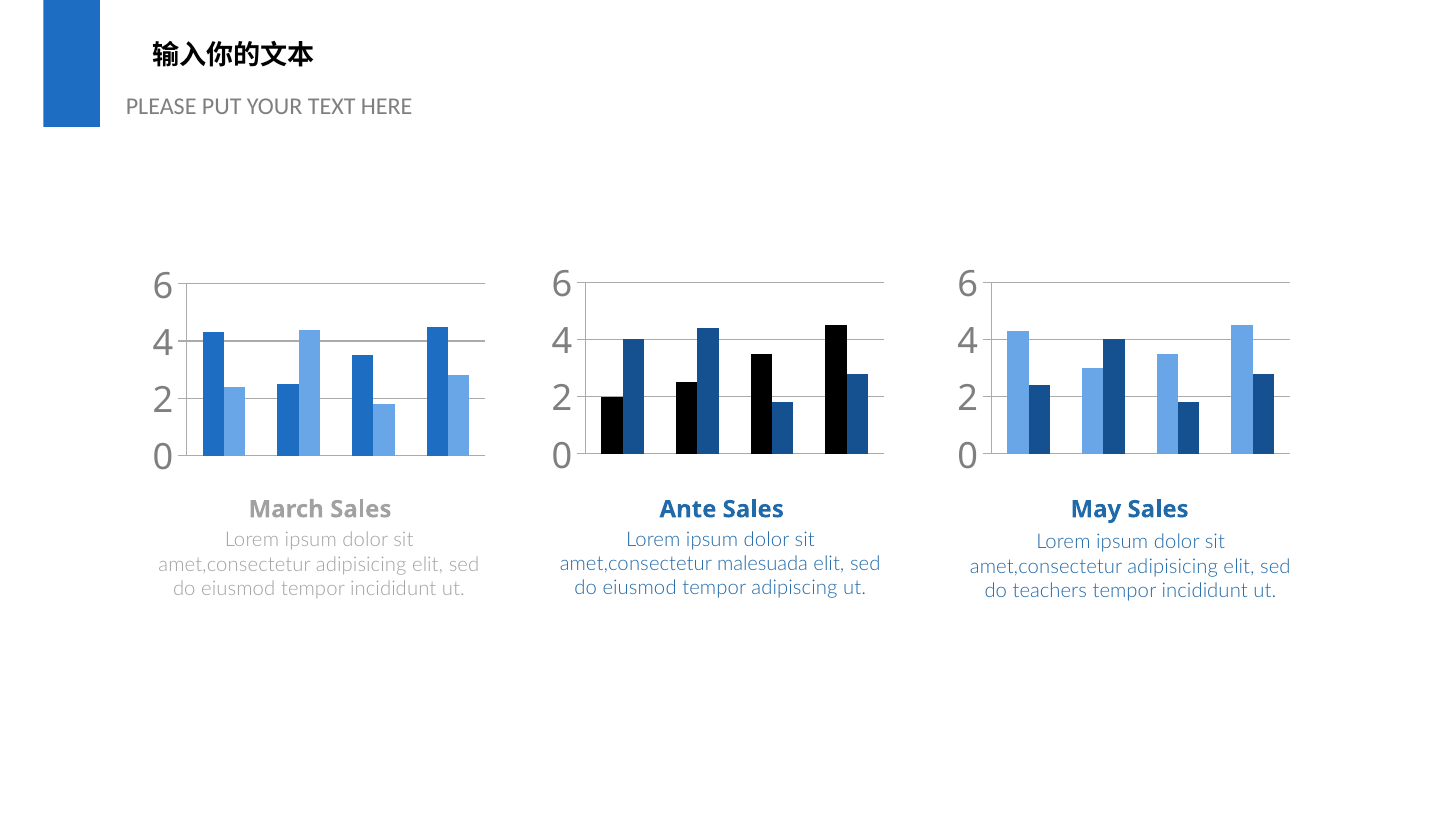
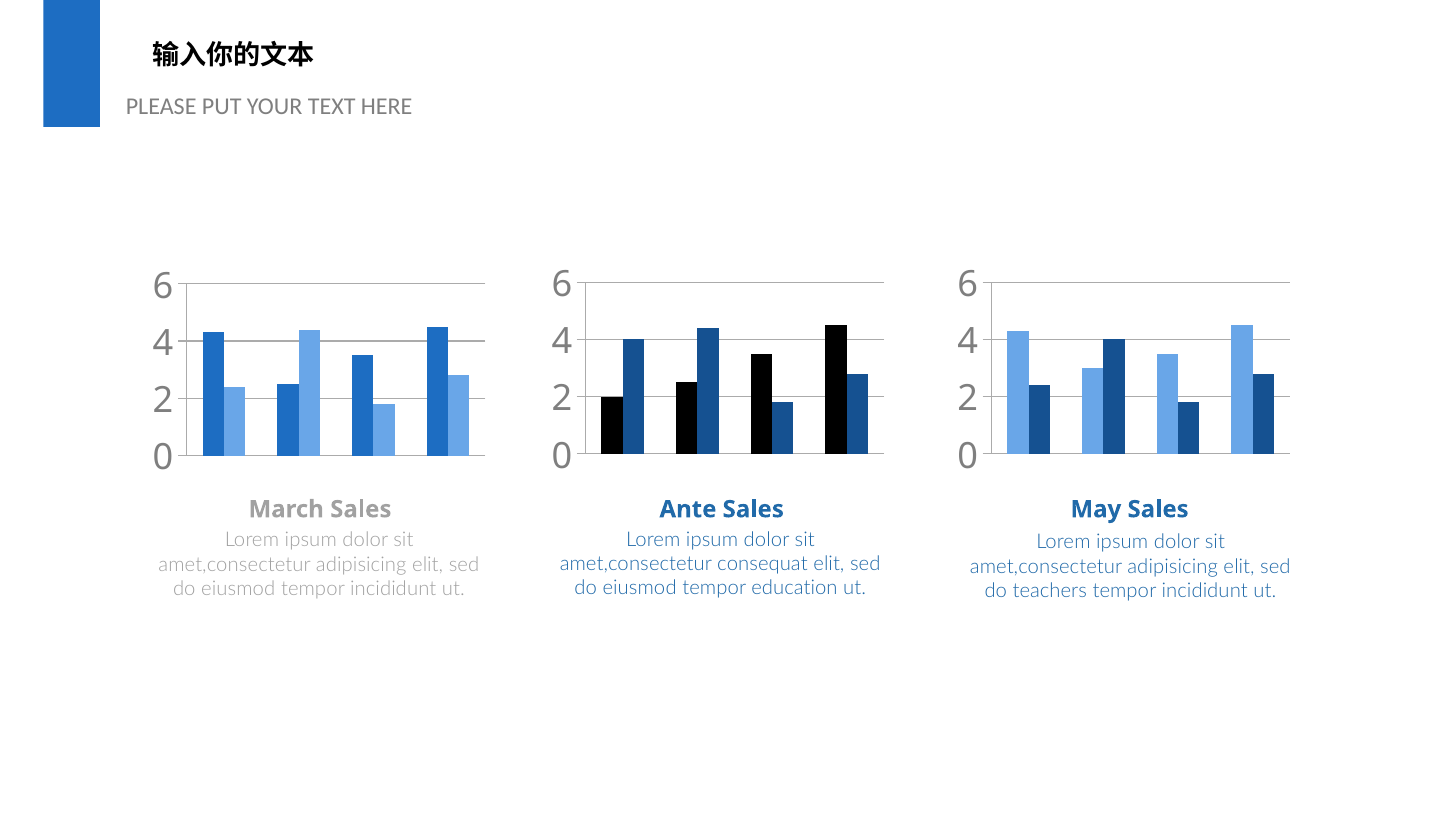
malesuada: malesuada -> consequat (763, 564)
adipiscing: adipiscing -> education (794, 589)
